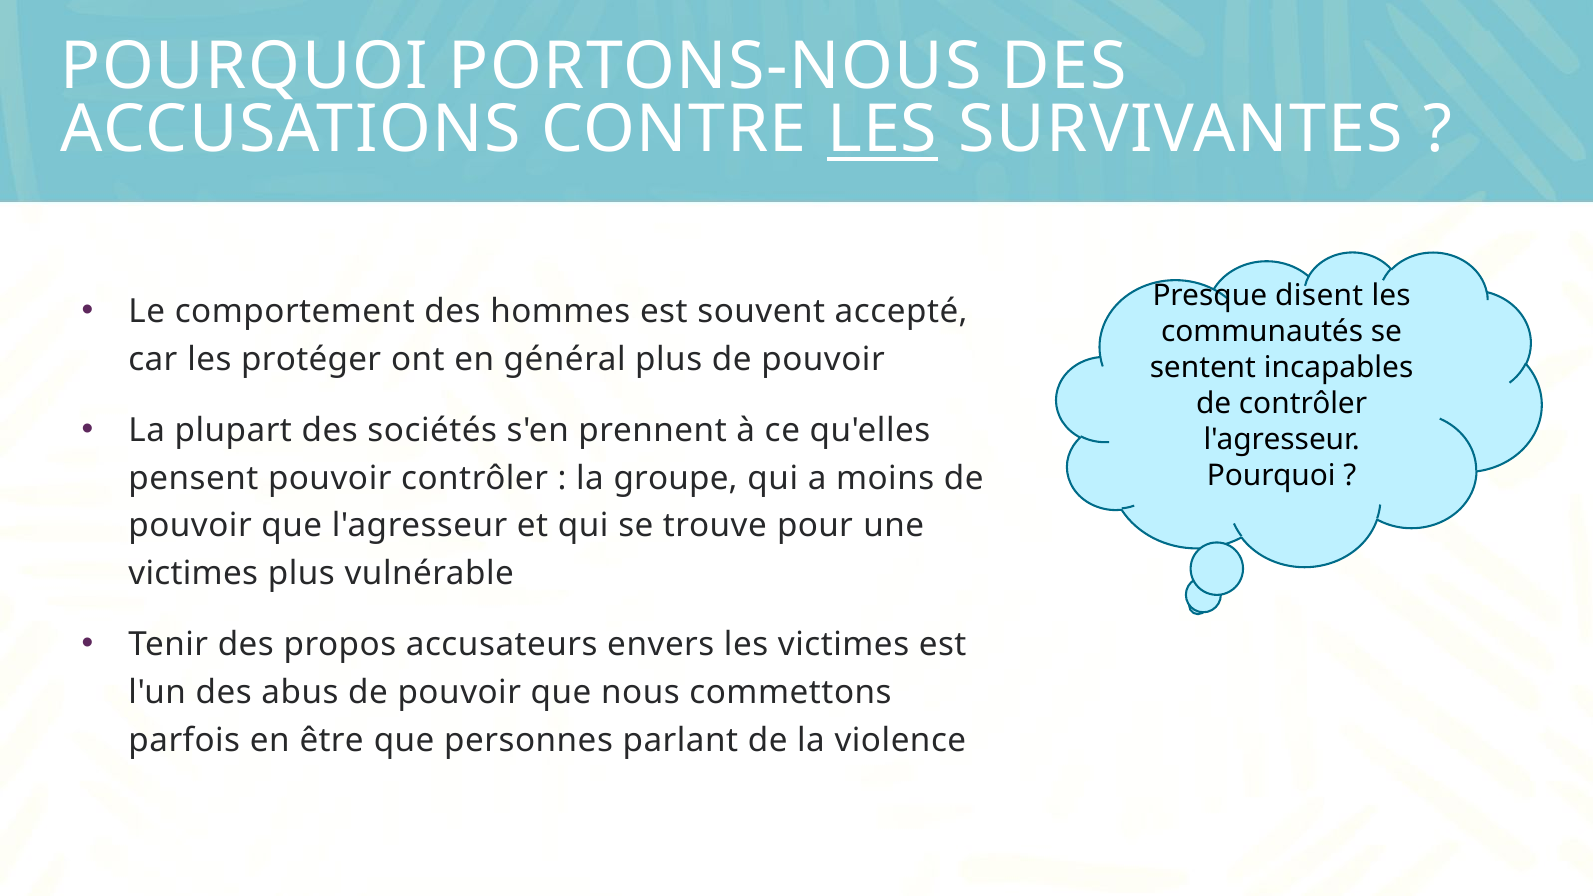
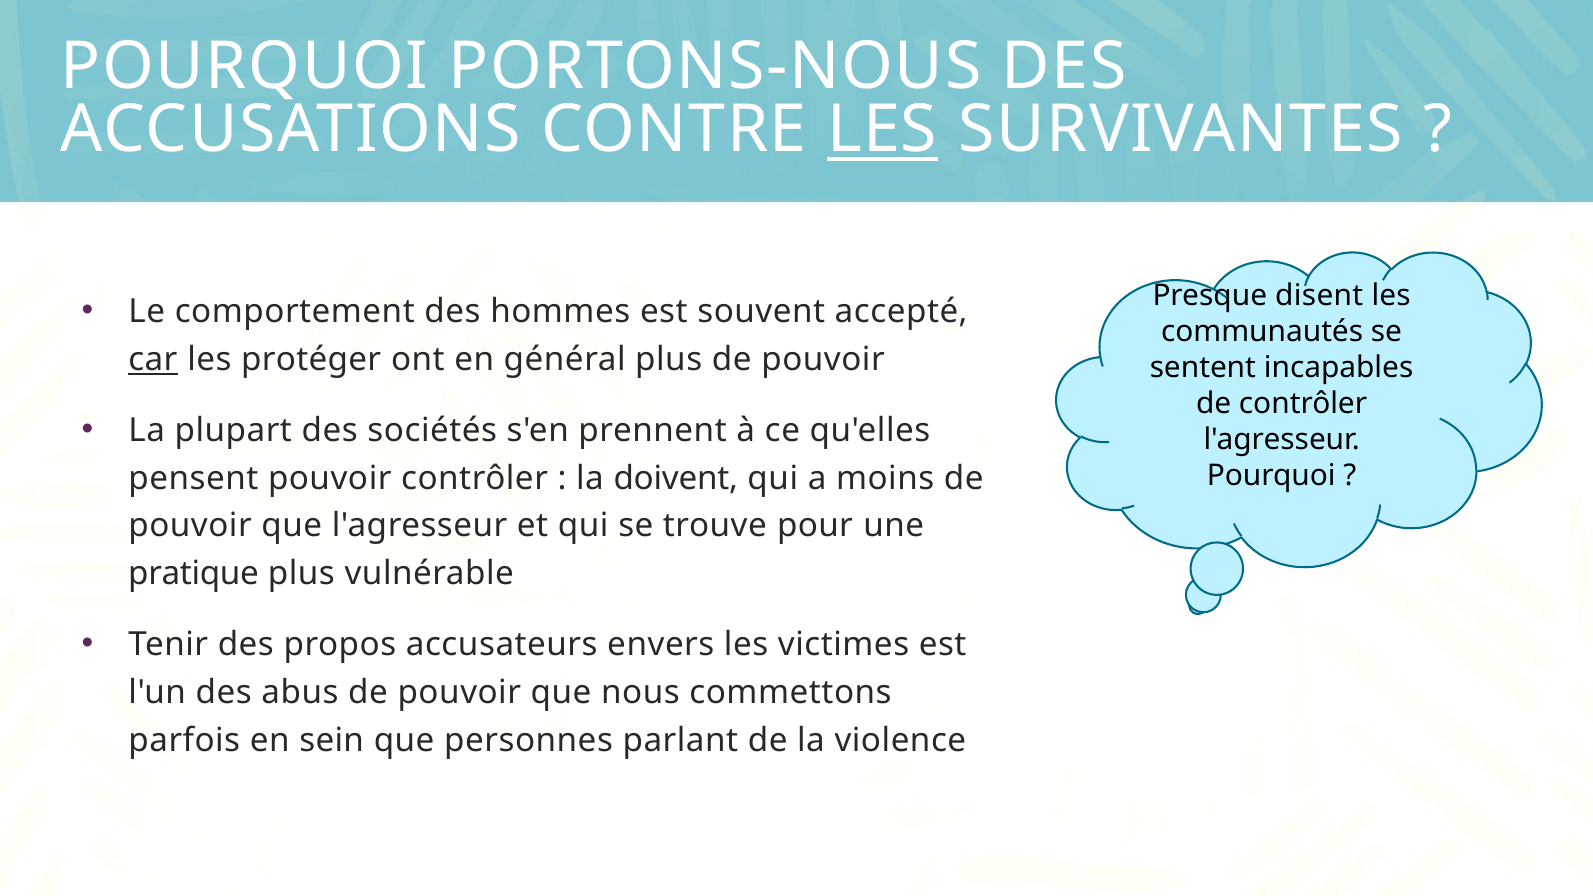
car underline: none -> present (153, 359)
groupe: groupe -> doivent (676, 478)
victimes: victimes -> pratique (193, 574)
être: être -> sein (332, 740)
